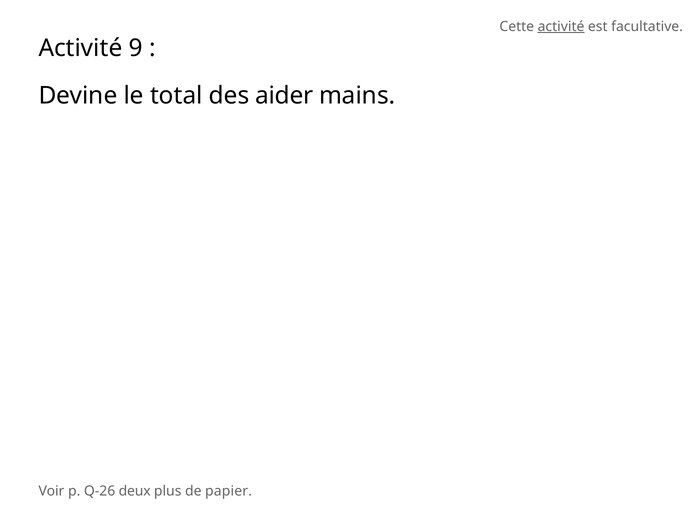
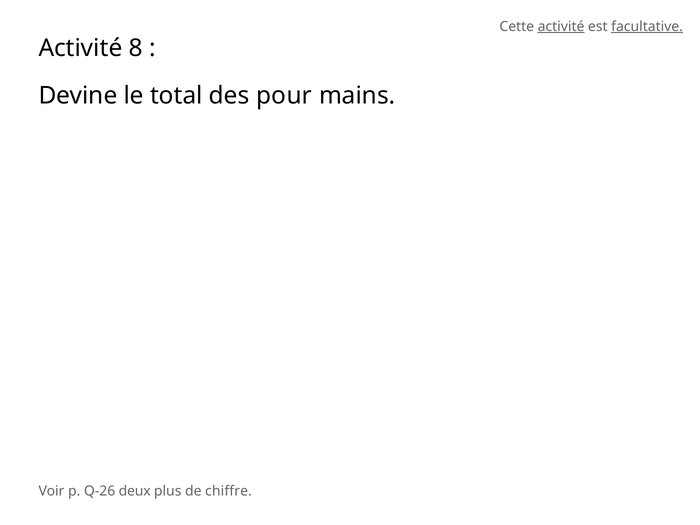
facultative underline: none -> present (647, 26)
9: 9 -> 8 (136, 48)
aider: aider -> pour (284, 96)
papier: papier -> chiffre (229, 491)
